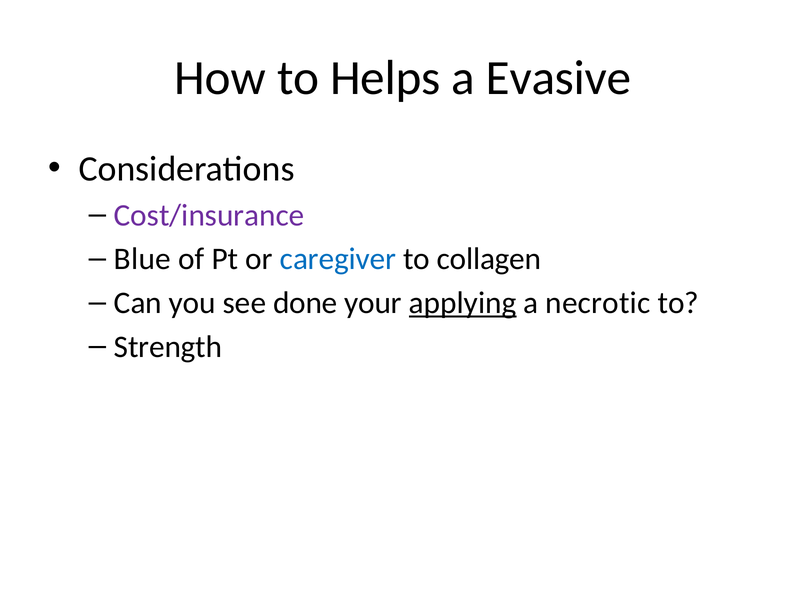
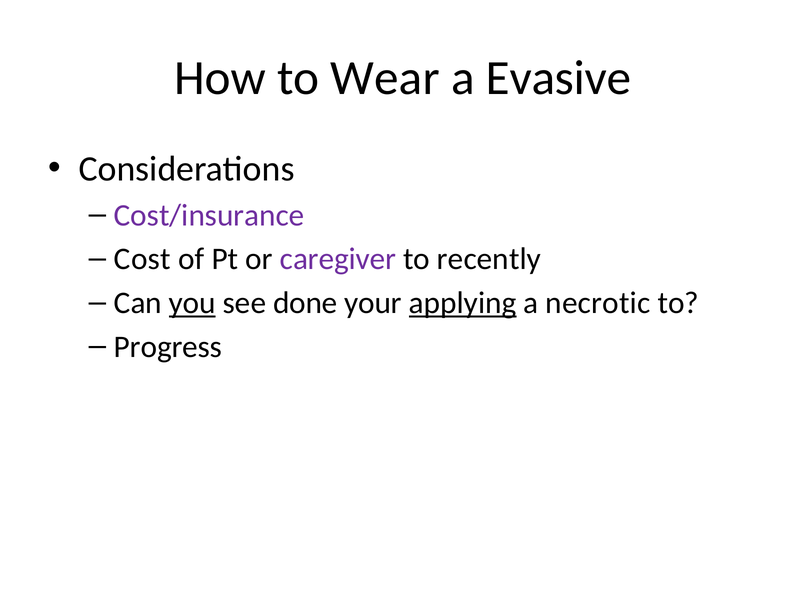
Helps: Helps -> Wear (385, 78)
Blue: Blue -> Cost (142, 259)
caregiver colour: blue -> purple (338, 259)
collagen: collagen -> recently (489, 259)
you underline: none -> present (192, 303)
Strength: Strength -> Progress (168, 347)
